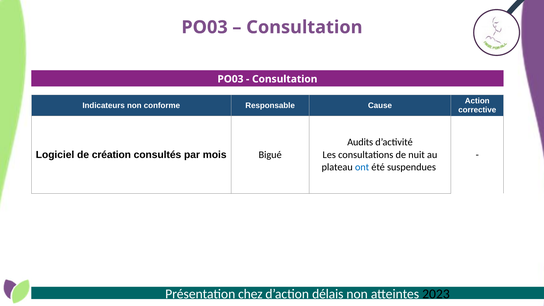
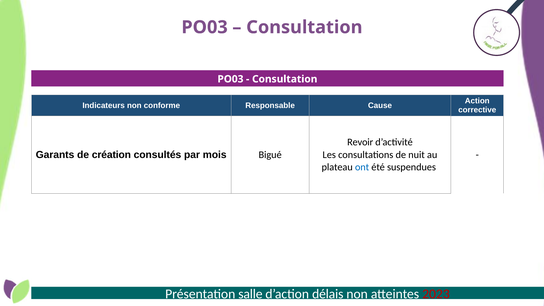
Audits: Audits -> Revoir (360, 142)
Logiciel: Logiciel -> Garants (55, 155)
chez: chez -> salle (250, 294)
2023 colour: black -> red (436, 294)
